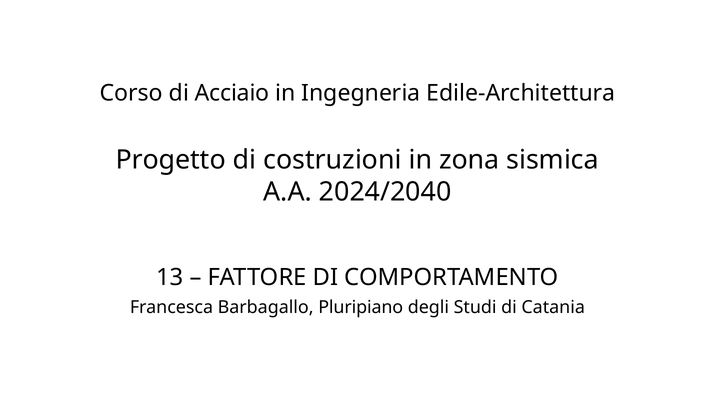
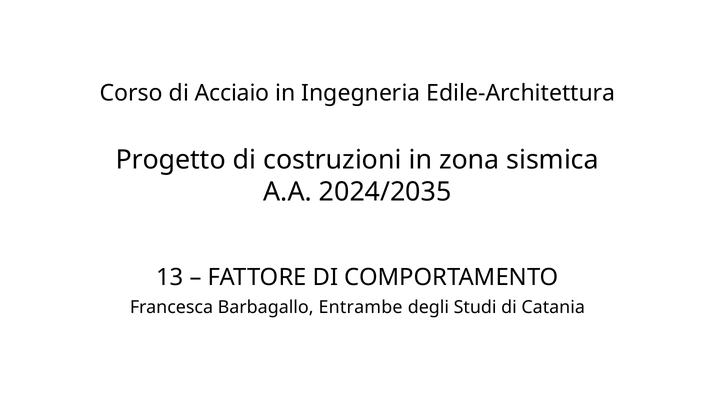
2024/2040: 2024/2040 -> 2024/2035 (385, 192)
Pluripiano: Pluripiano -> Entrambe (361, 307)
